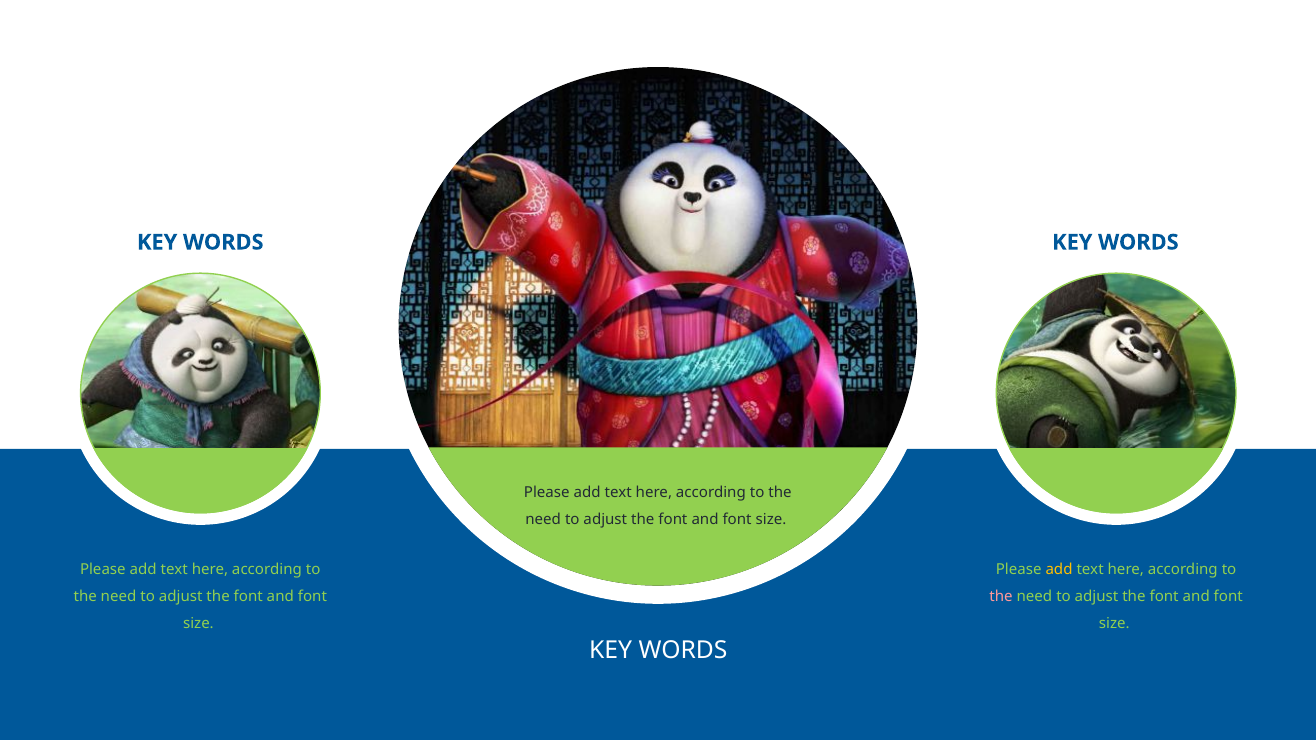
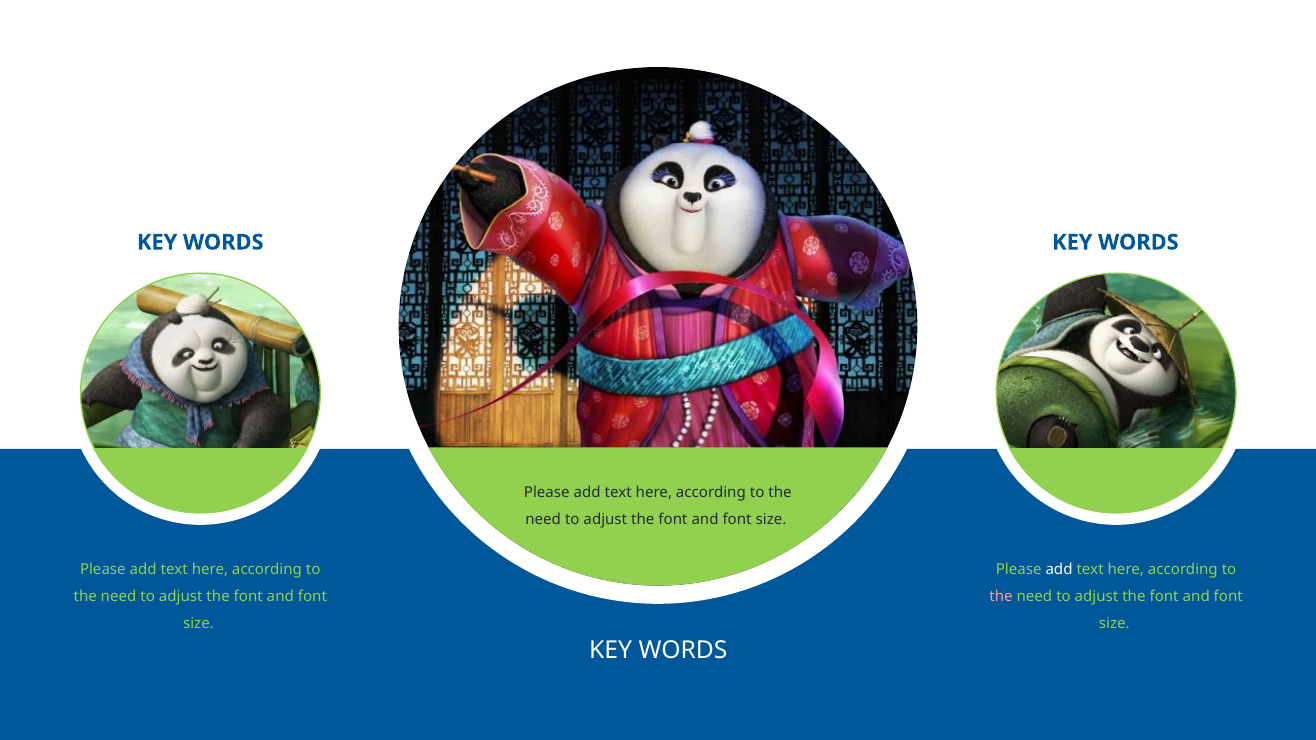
add colour: yellow -> white (1059, 570)
